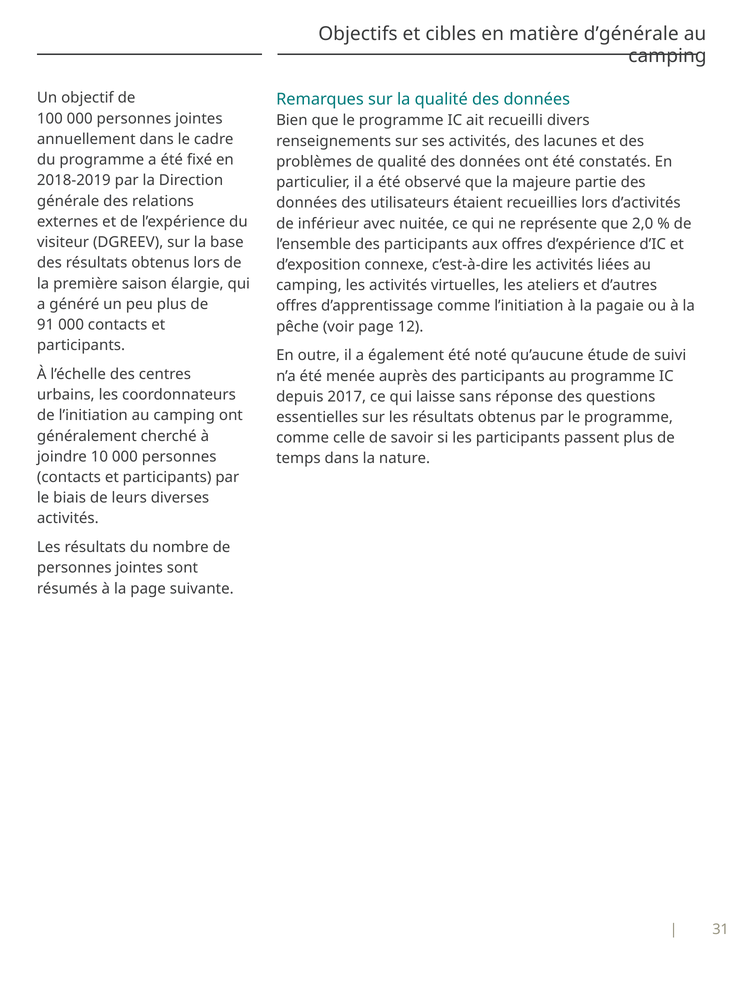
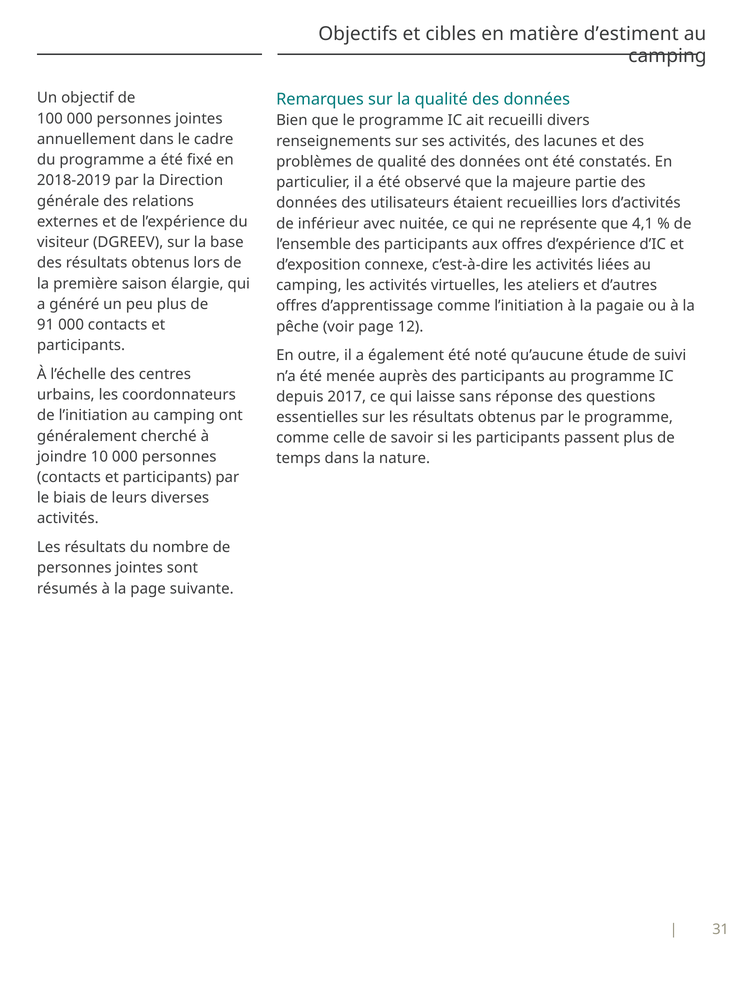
d’générale: d’générale -> d’estiment (631, 34)
2,0: 2,0 -> 4,1 (643, 223)
